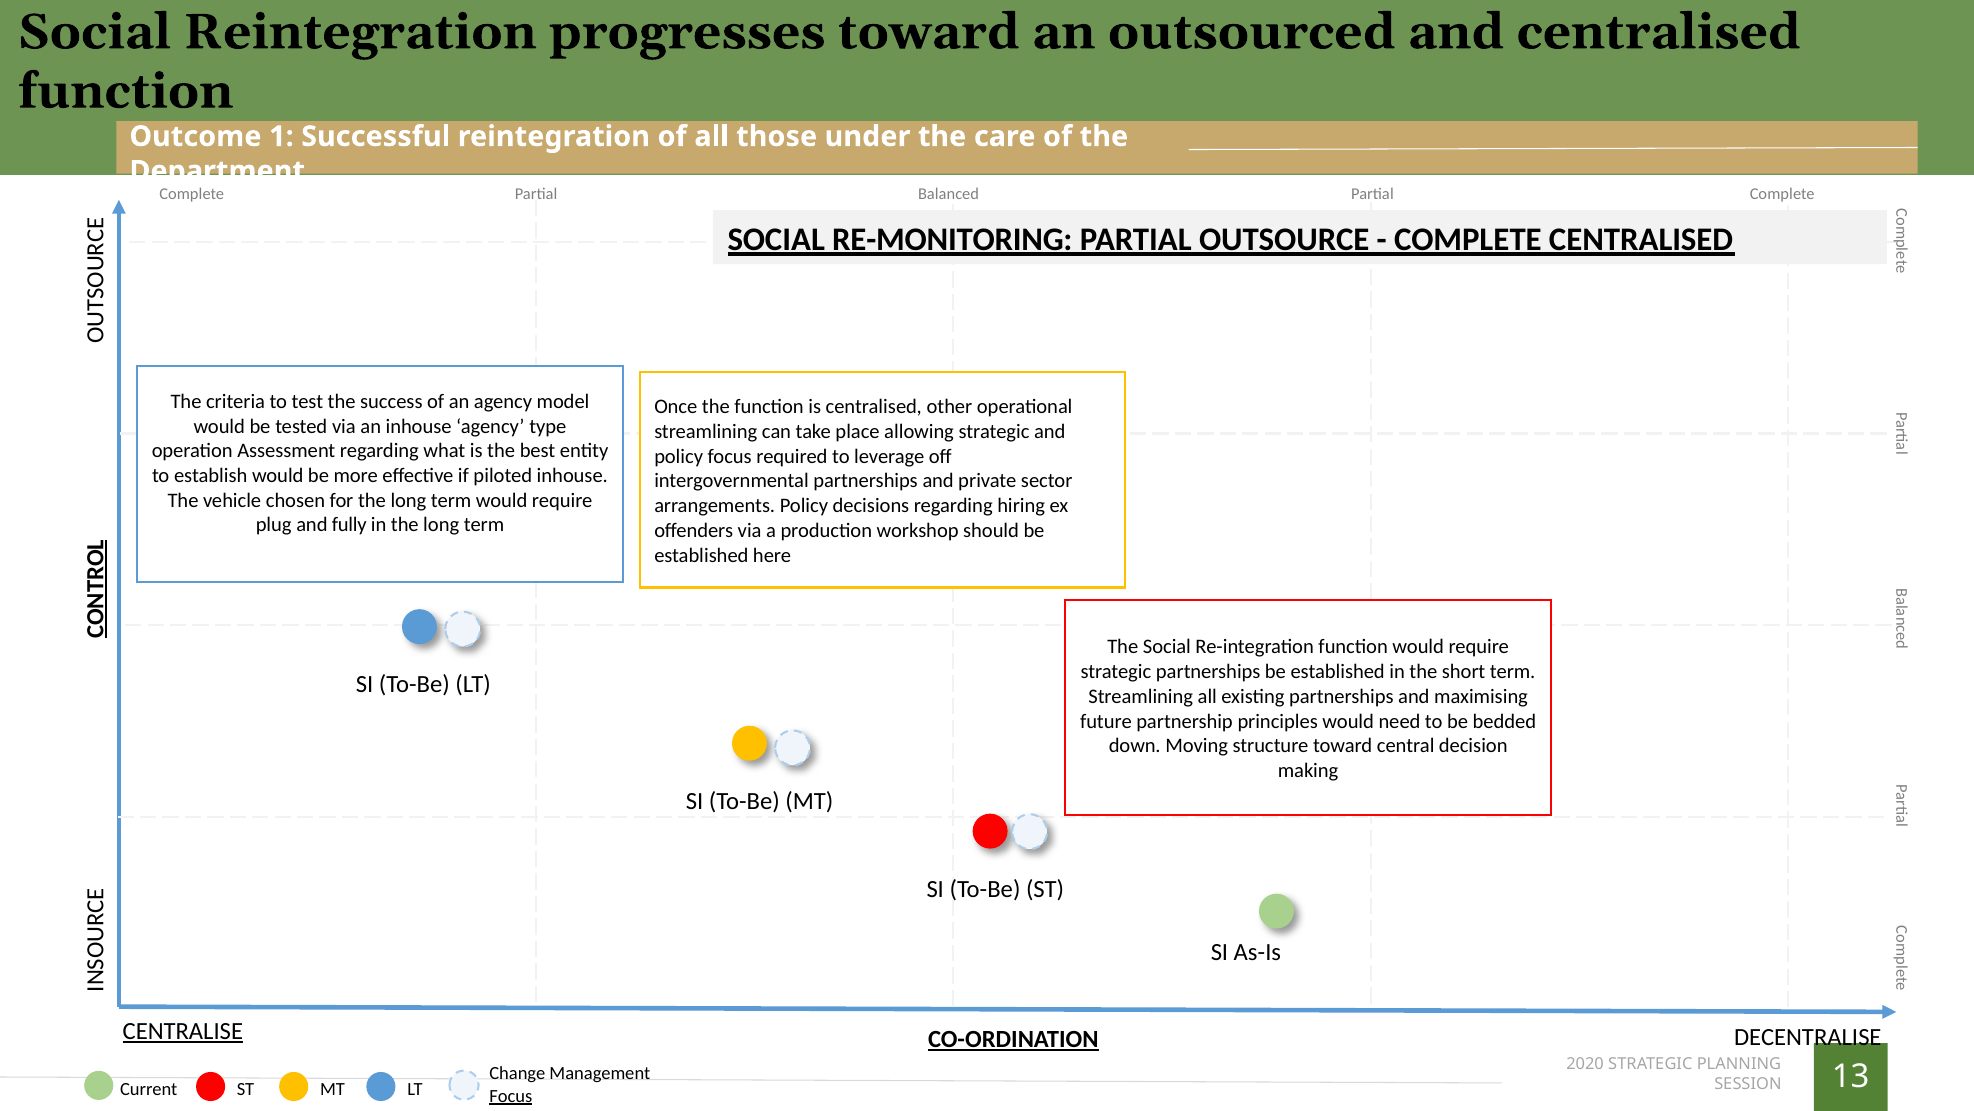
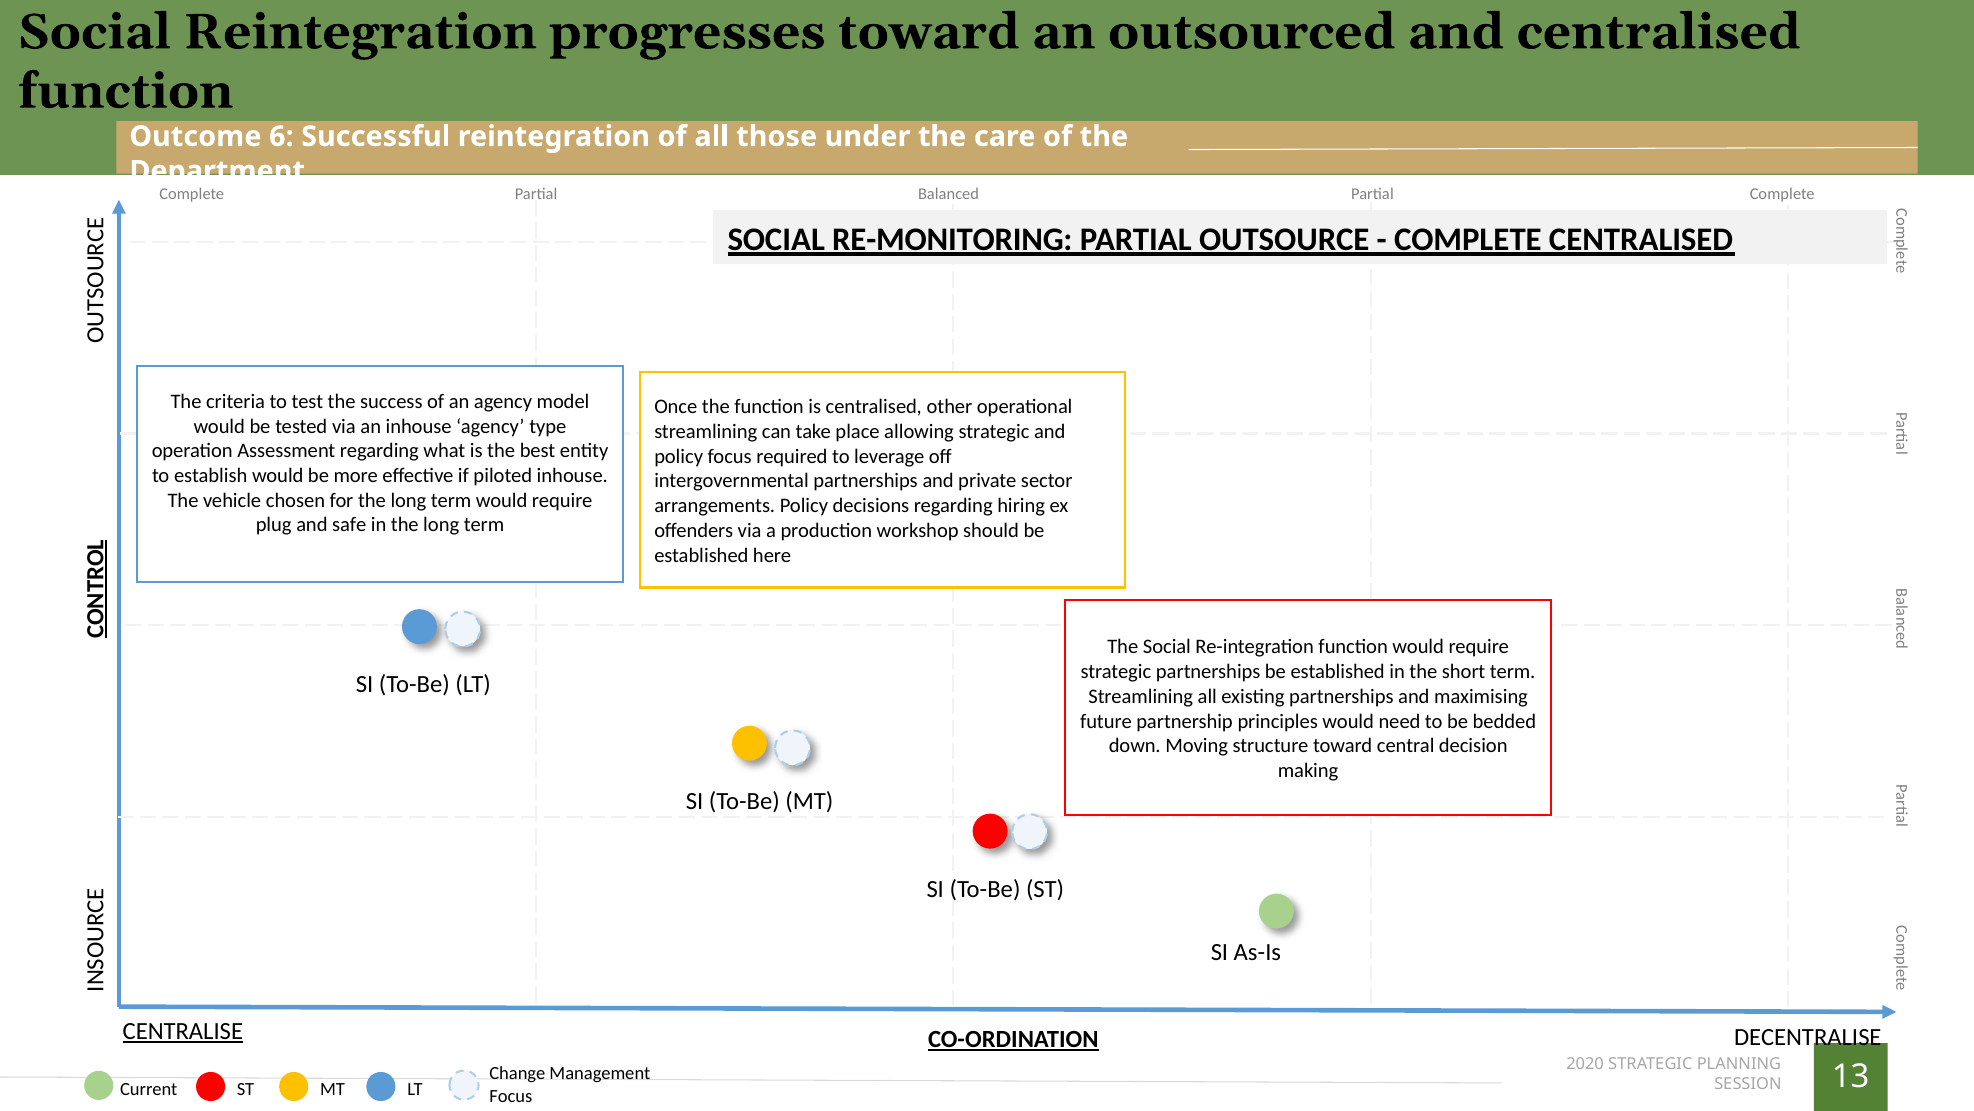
1: 1 -> 6 (281, 136)
fully: fully -> safe (349, 525)
Focus underline: present -> none (511, 1095)
